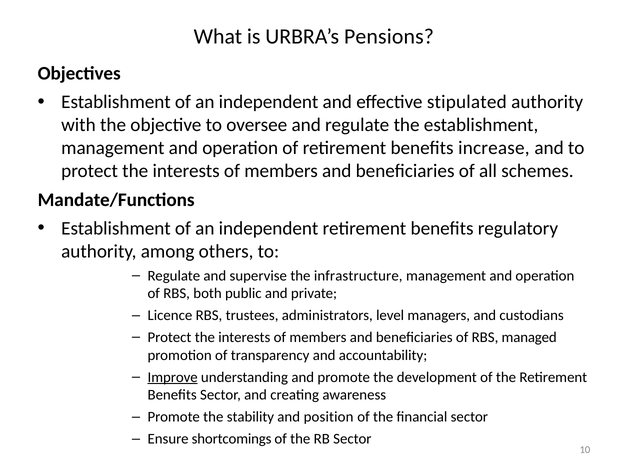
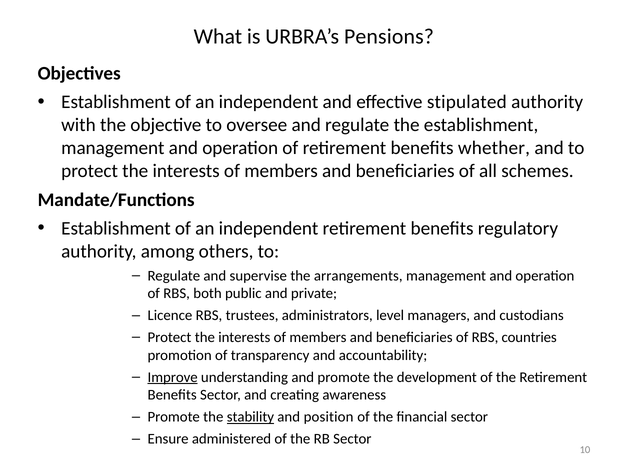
increase: increase -> whether (494, 148)
infrastructure: infrastructure -> arrangements (358, 276)
managed: managed -> countries (529, 337)
stability underline: none -> present (250, 417)
shortcomings: shortcomings -> administered (232, 439)
